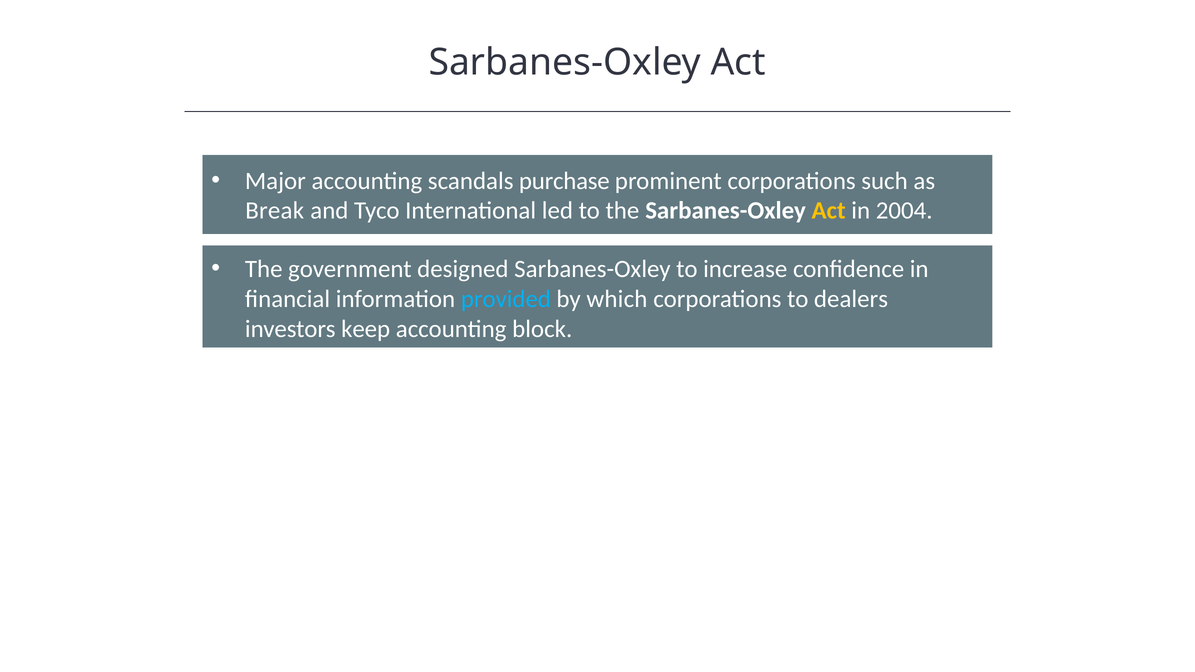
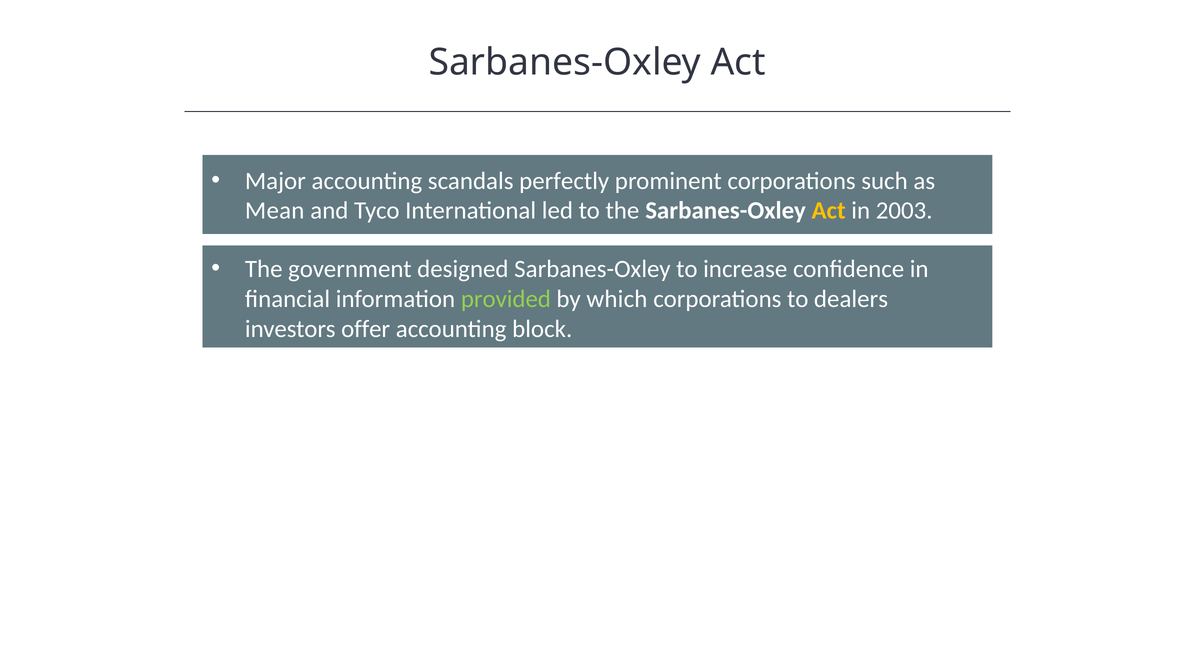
purchase: purchase -> perfectly (564, 181)
Break: Break -> Mean (275, 211)
2004: 2004 -> 2003 (904, 211)
provided colour: light blue -> light green (506, 299)
keep: keep -> offer (366, 329)
